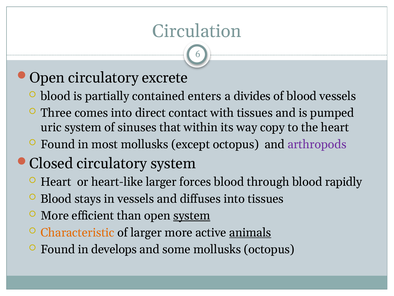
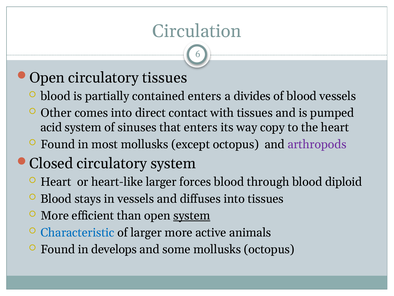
circulatory excrete: excrete -> tissues (165, 78)
Three: Three -> Other (56, 113)
uric: uric -> acid (51, 127)
that within: within -> enters (201, 127)
rapidly: rapidly -> diploid (344, 182)
Characteristic colour: orange -> blue (77, 232)
animals underline: present -> none (250, 232)
